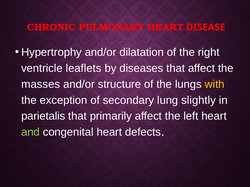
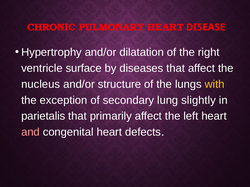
leaflets: leaflets -> surface (84, 68)
masses: masses -> nucleus (41, 84)
and colour: light green -> pink (31, 132)
